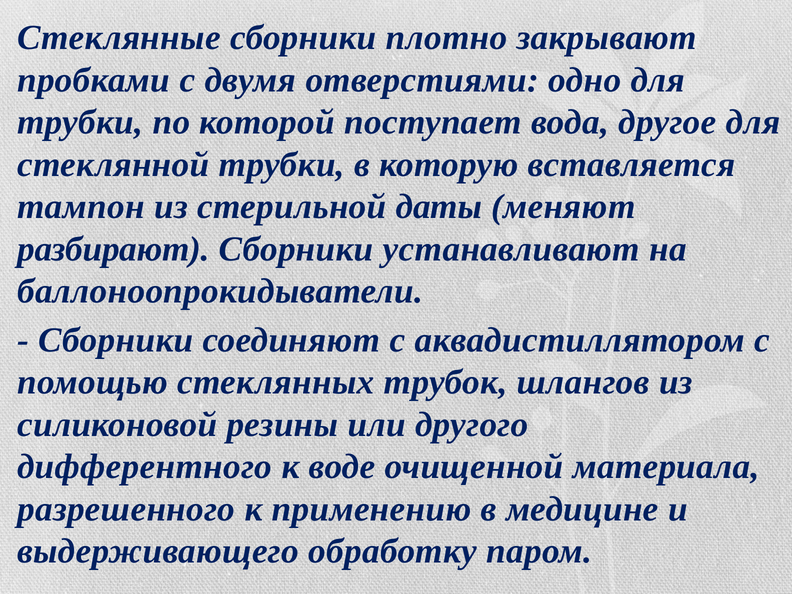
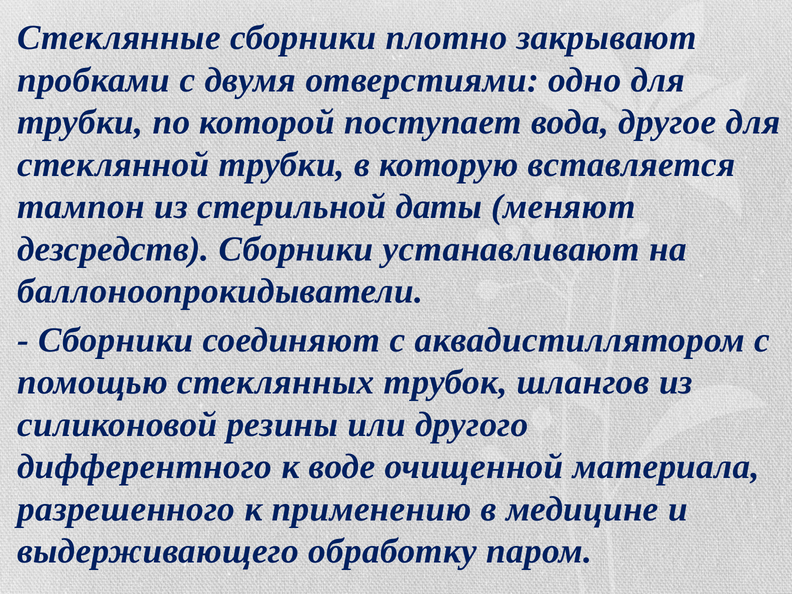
разбирают: разбирают -> дезсредств (113, 249)
